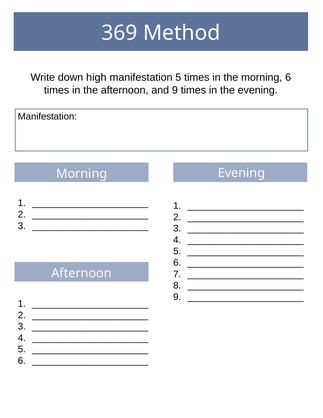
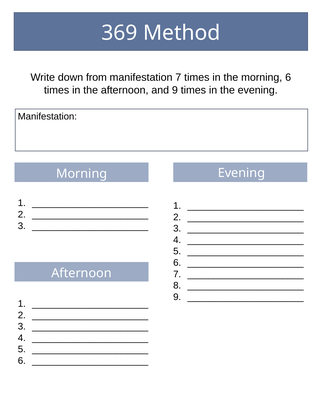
high: high -> from (96, 77)
manifestation 5: 5 -> 7 (178, 77)
